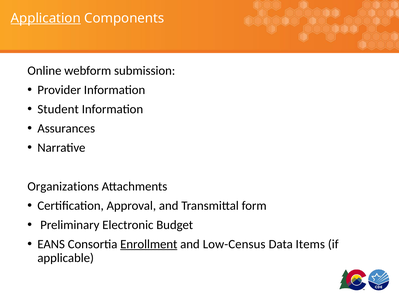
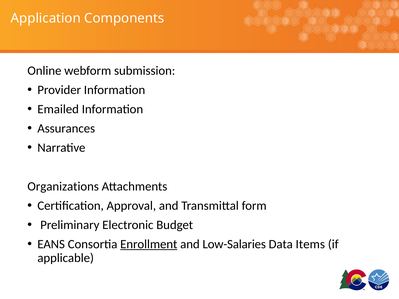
Application underline: present -> none (46, 18)
Student: Student -> Emailed (58, 109)
Low-Census: Low-Census -> Low-Salaries (234, 244)
